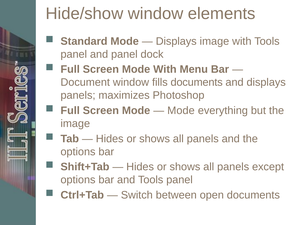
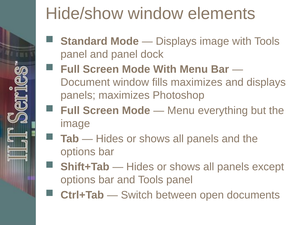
fills documents: documents -> maximizes (197, 82)
Mode: Mode -> Menu (181, 111)
